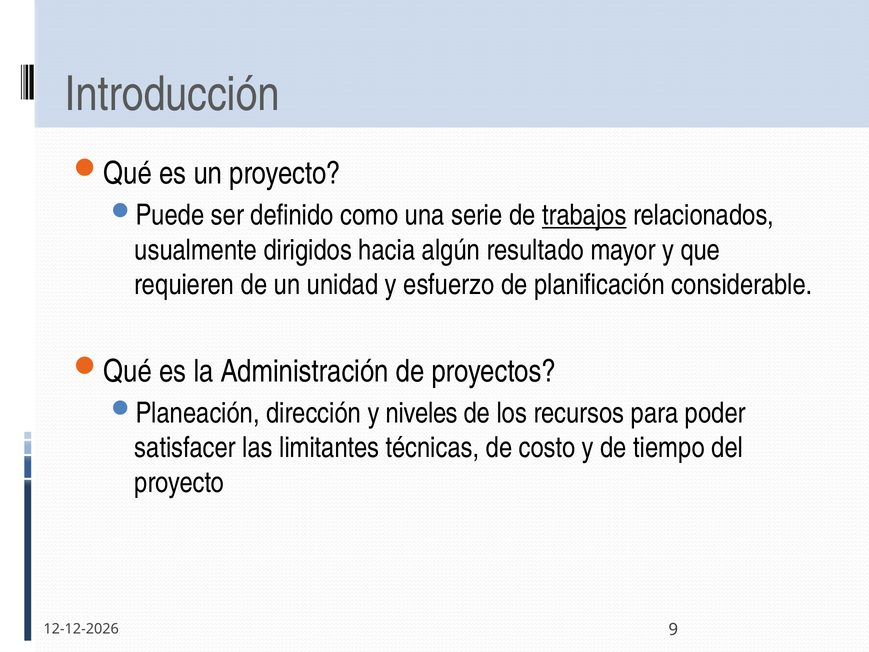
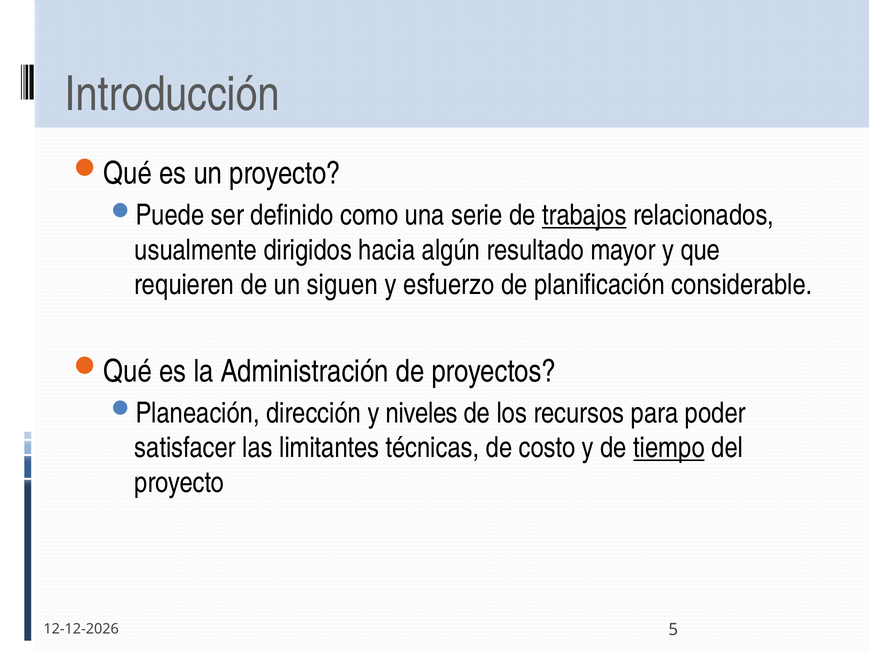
unidad: unidad -> siguen (342, 285)
tiempo underline: none -> present (669, 448)
9: 9 -> 5 (673, 629)
